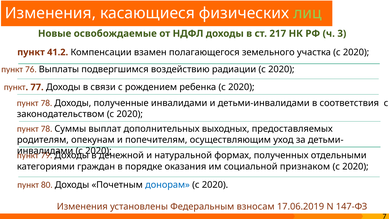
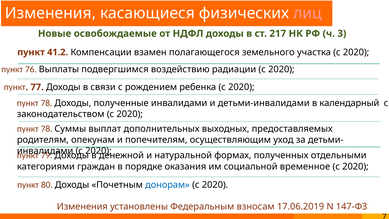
лиц colour: light green -> pink (308, 13)
соответствия: соответствия -> календарный (349, 103)
признаком: признаком -> временное (305, 166)
